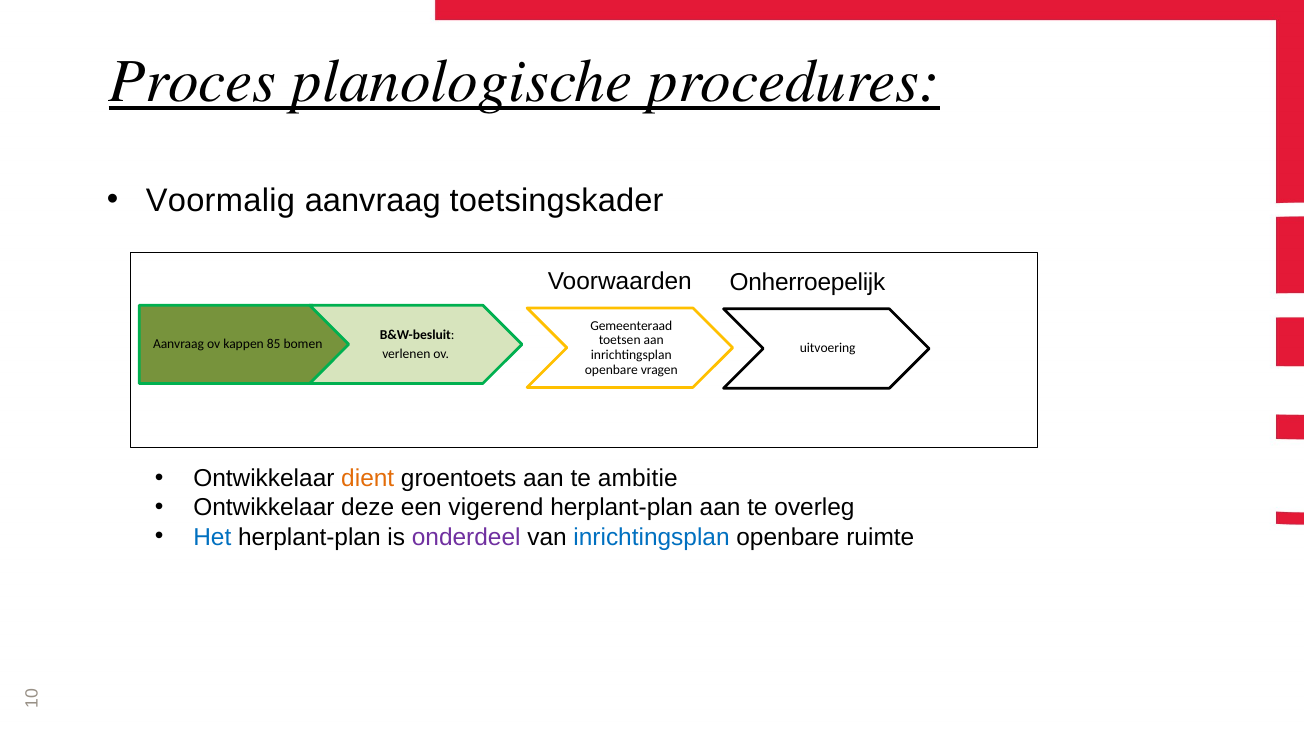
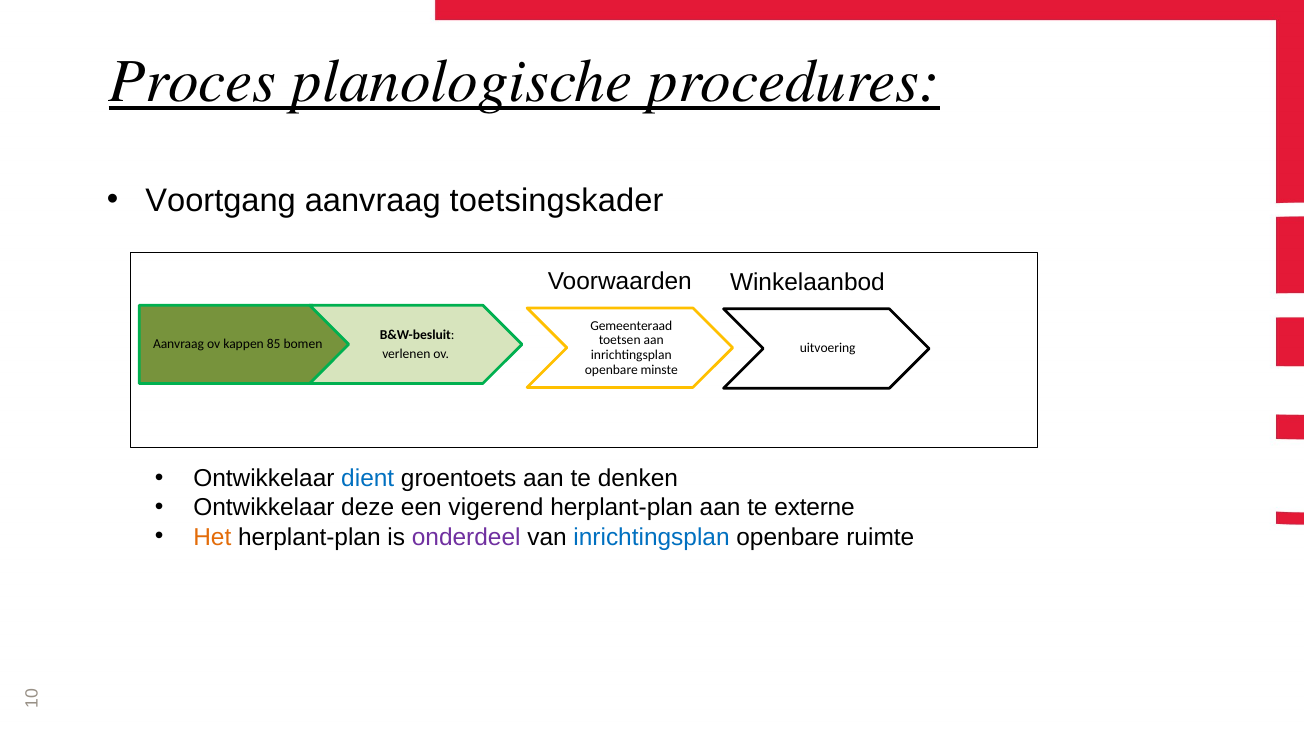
Voormalig: Voormalig -> Voortgang (221, 201)
Onherroepelijk: Onherroepelijk -> Winkelaanbod (807, 283)
vragen: vragen -> minste (659, 370)
dient colour: orange -> blue (368, 479)
ambitie: ambitie -> denken (638, 479)
overleg: overleg -> externe (815, 508)
Het colour: blue -> orange (212, 537)
